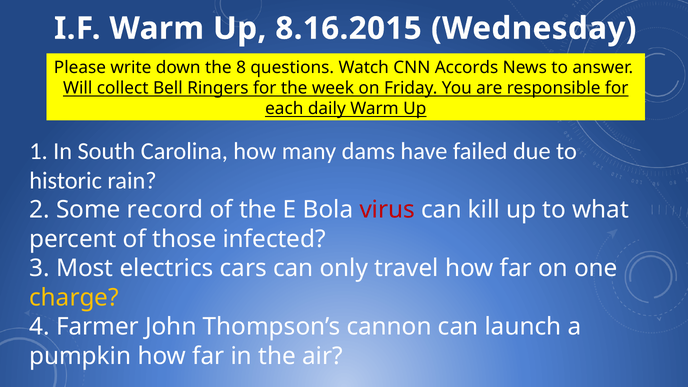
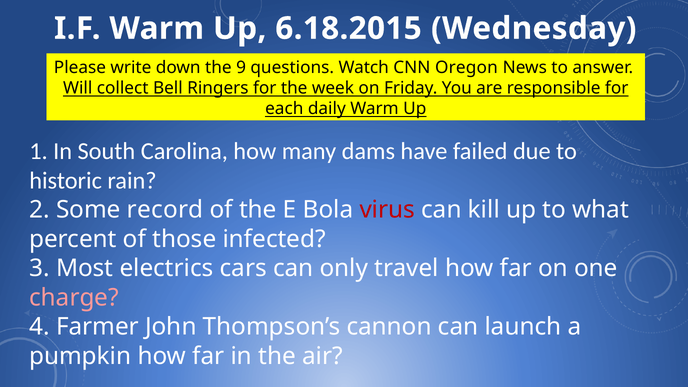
8.16.2015: 8.16.2015 -> 6.18.2015 (349, 28)
8: 8 -> 9 (241, 67)
Accords: Accords -> Oregon (466, 67)
charge colour: yellow -> pink (74, 298)
